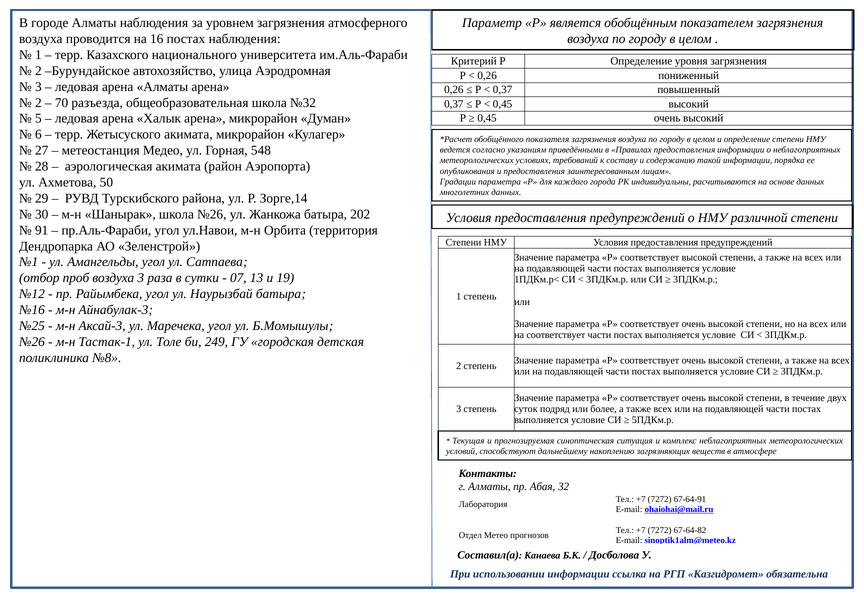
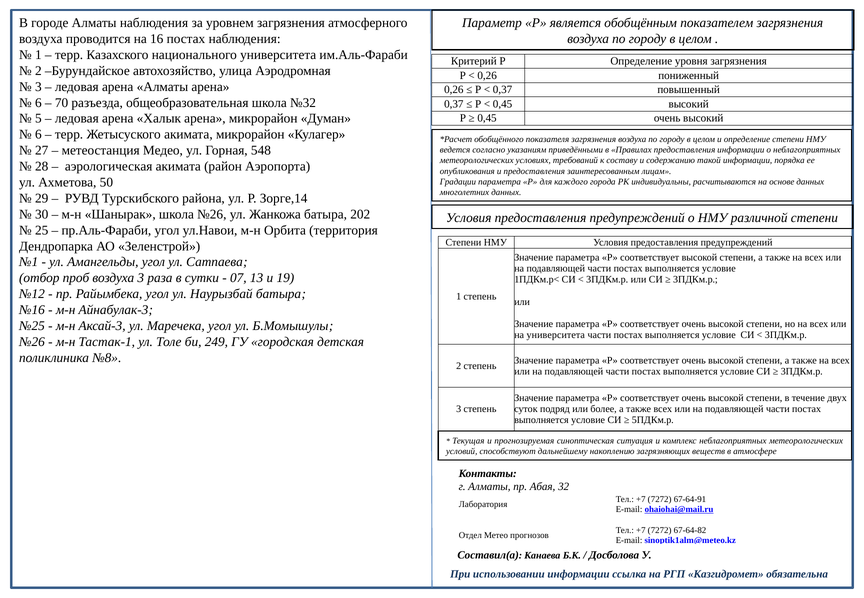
2: 2 -> 6 (38, 103)
91: 91 -> 25 (42, 230)
на соответствует: соответствует -> университета (556, 335)
